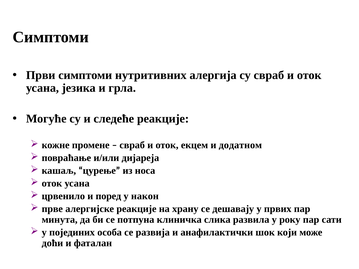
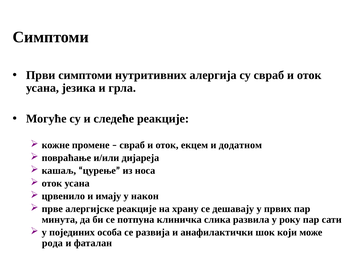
поред: поред -> имају (108, 196)
доћи: доћи -> рода (52, 243)
